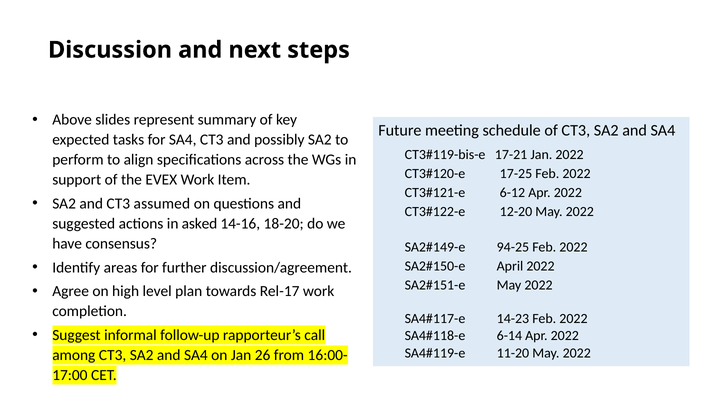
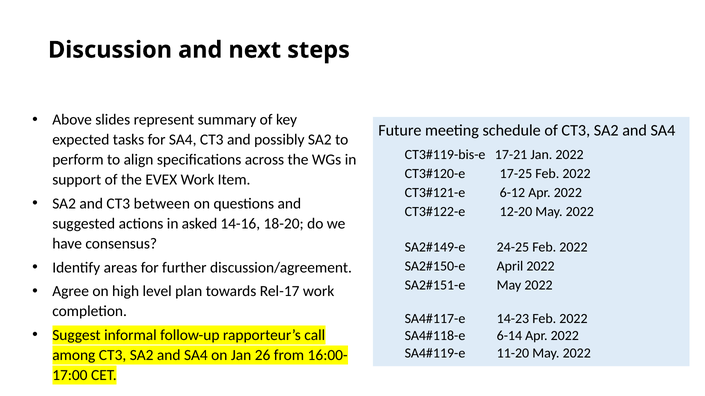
assumed: assumed -> between (162, 204)
94-25: 94-25 -> 24-25 (513, 248)
